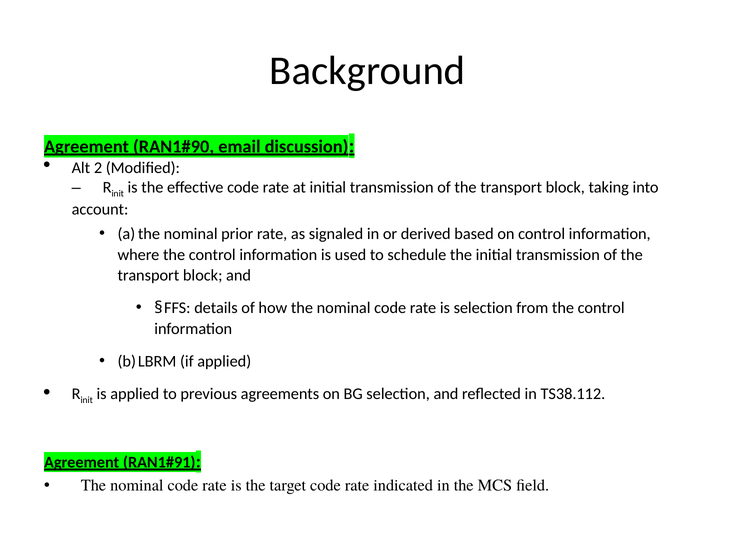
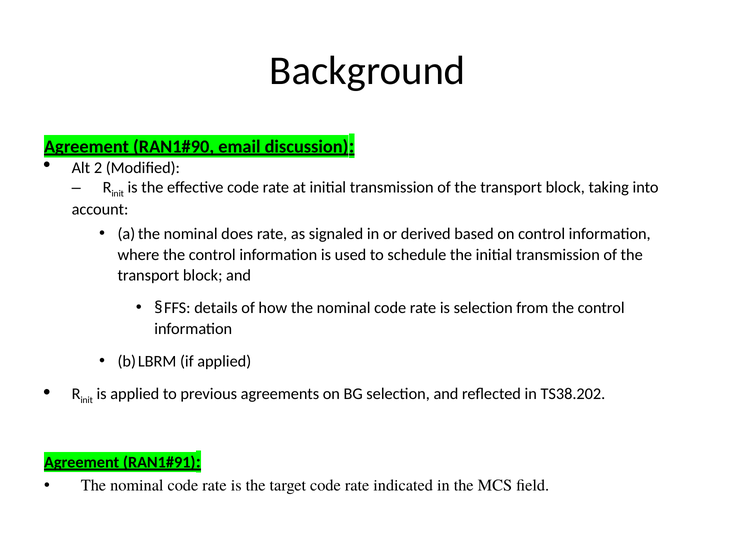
prior: prior -> does (237, 234)
TS38.112: TS38.112 -> TS38.202 (573, 394)
